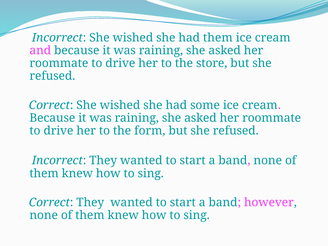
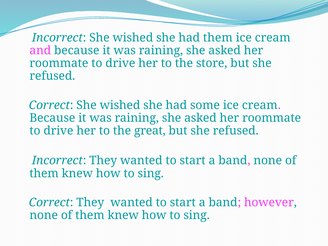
form: form -> great (150, 131)
